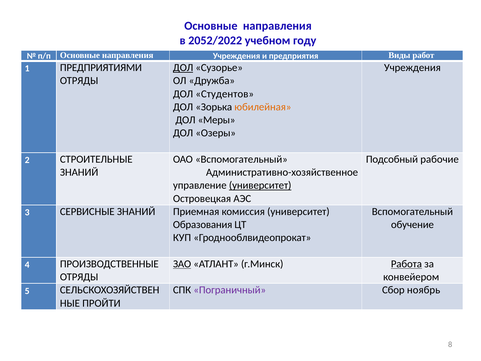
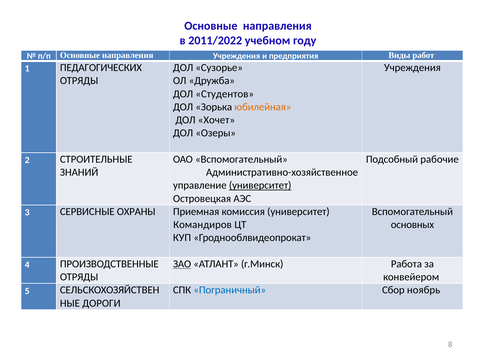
2052/2022: 2052/2022 -> 2011/2022 (215, 40)
ДОЛ underline: present -> none (183, 68)
ПРЕДПРИЯТИЯМИ: ПРЕДПРИЯТИЯМИ -> ПЕДАГОГИЧЕСКИХ (101, 68)
Меры: Меры -> Хочет (216, 120)
СЕРВИСНЫЕ ЗНАНИЙ: ЗНАНИЙ -> ОХРАНЫ (136, 211)
Образования: Образования -> Командиров (203, 224)
обучение: обучение -> основных (412, 224)
Работа underline: present -> none (406, 264)
Пограничный colour: purple -> blue (230, 290)
ПРОЙТИ: ПРОЙТИ -> ДОРОГИ (101, 303)
